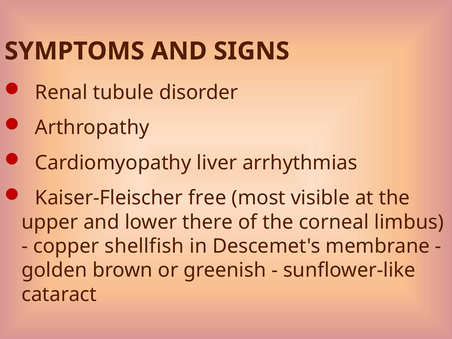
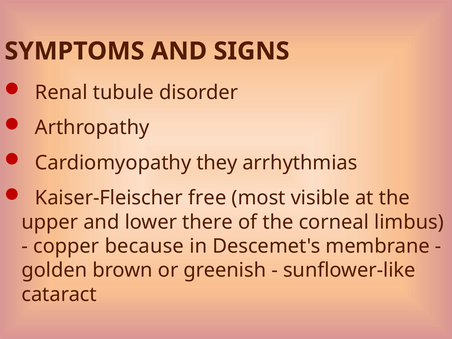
liver: liver -> they (217, 163)
shellfish: shellfish -> because (144, 246)
